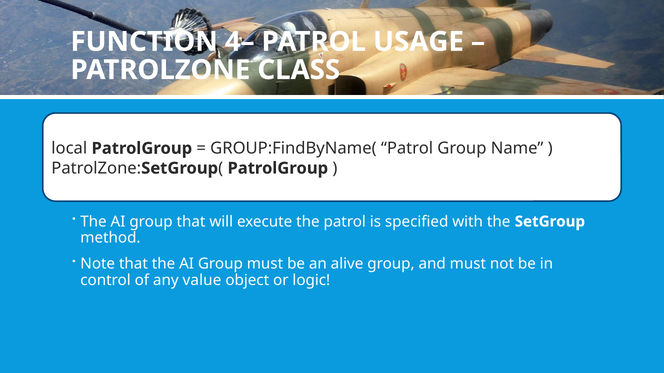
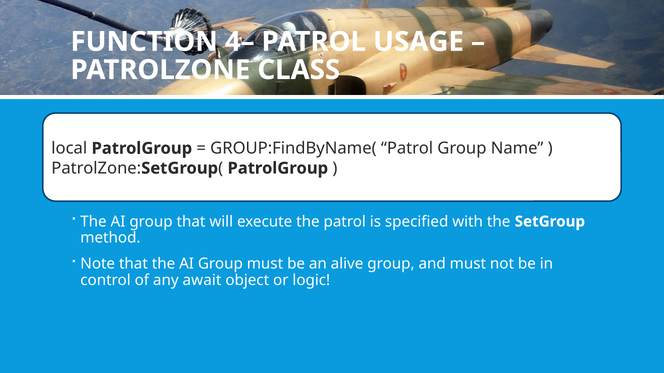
value: value -> await (202, 281)
